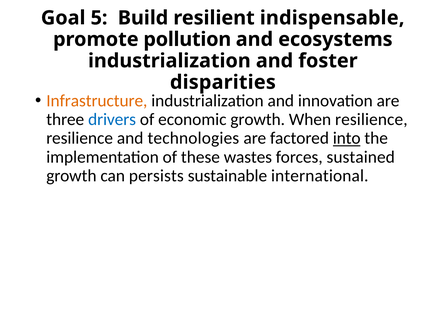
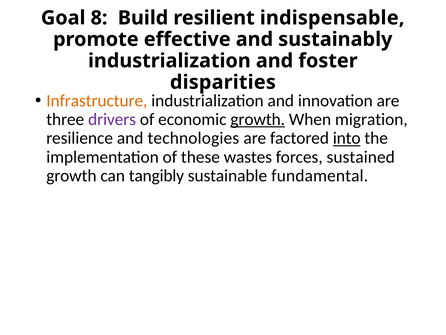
5: 5 -> 8 (99, 18)
pollution: pollution -> effective (187, 39)
ecosystems: ecosystems -> sustainably (335, 39)
drivers colour: blue -> purple (112, 119)
growth underline: none -> present (258, 119)
When resilience: resilience -> migration (371, 119)
persists: persists -> tangibly (156, 175)
international: international -> fundamental (320, 175)
